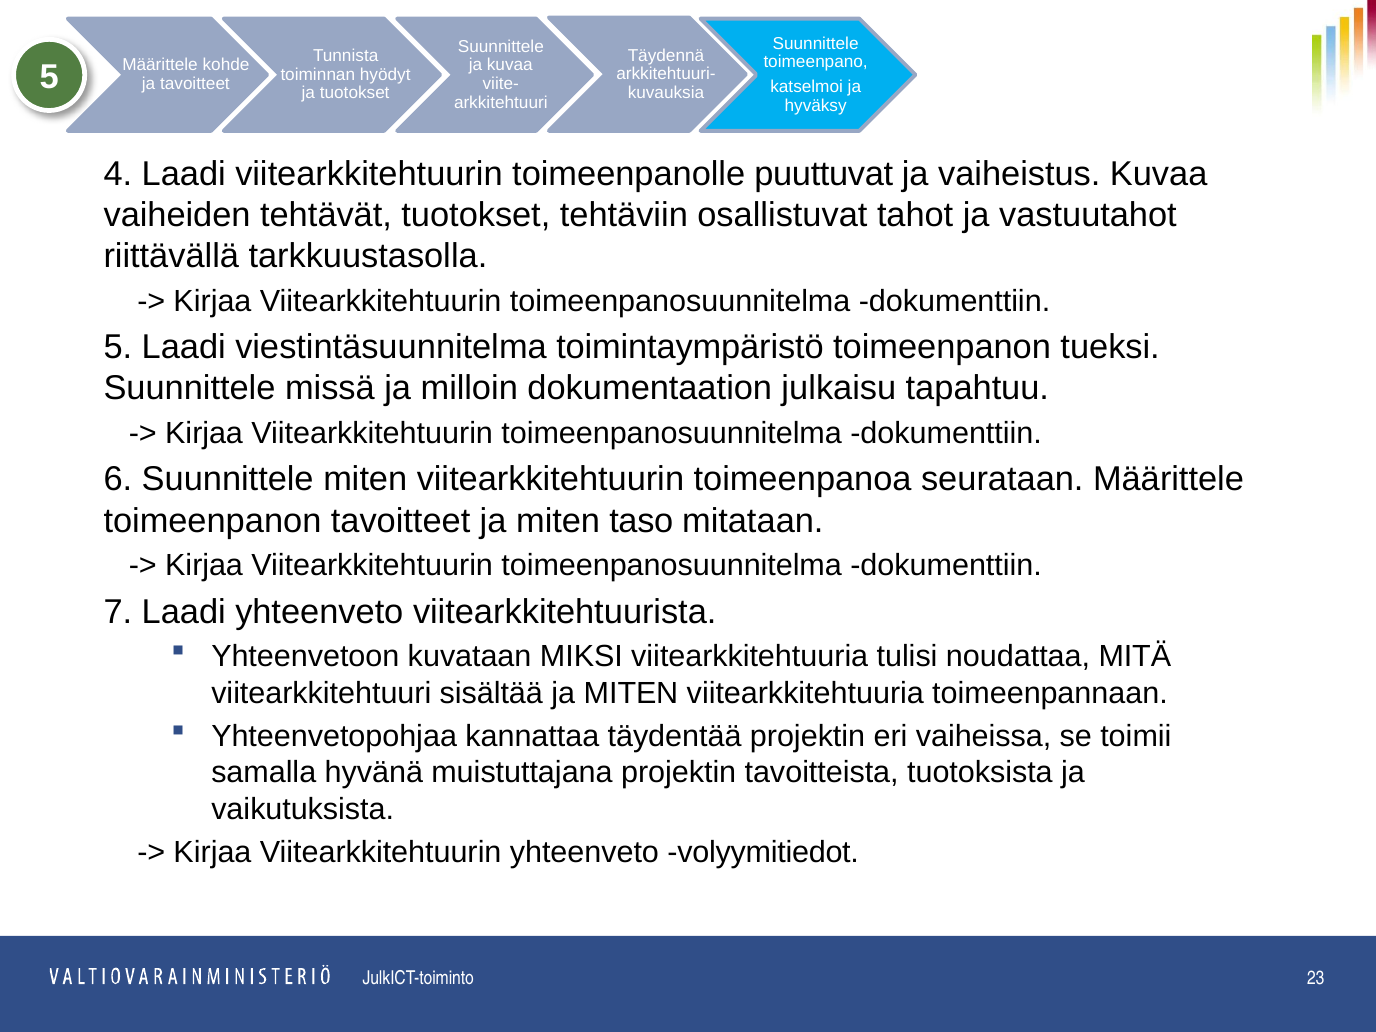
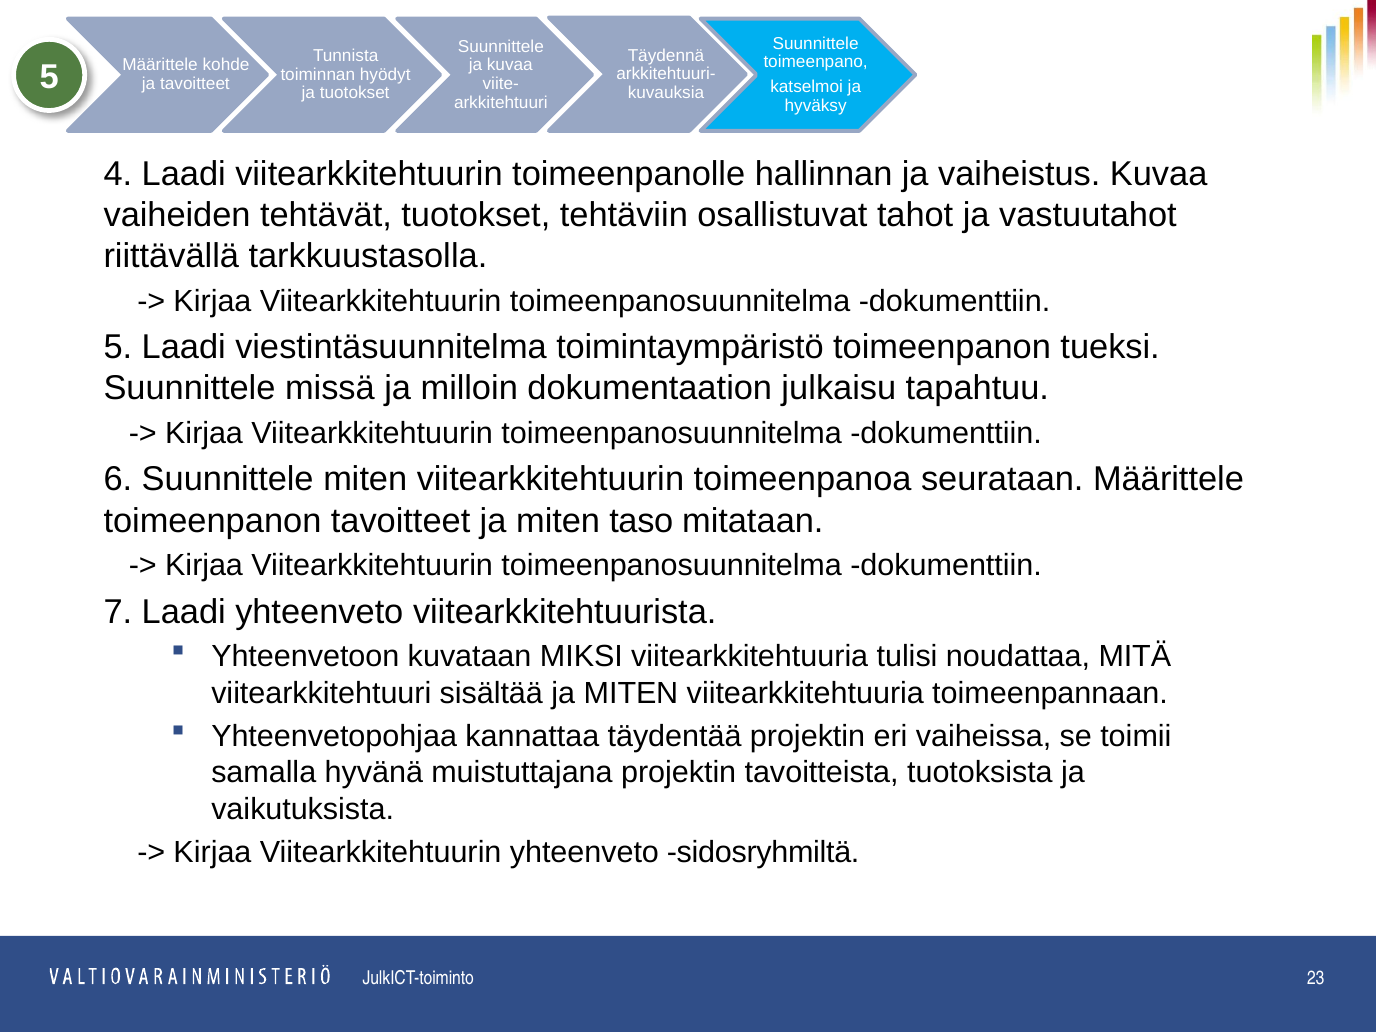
puuttuvat: puuttuvat -> hallinnan (824, 174)
volyymitiedot: volyymitiedot -> sidosryhmiltä (763, 852)
